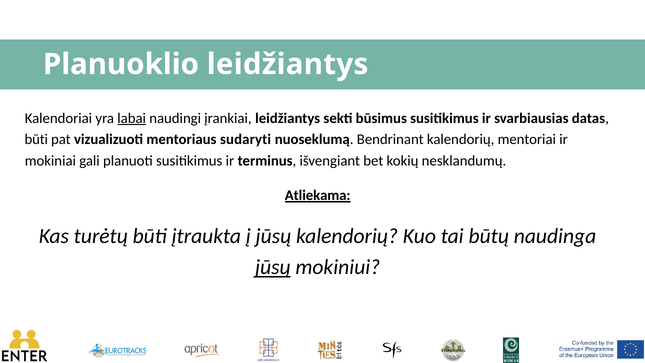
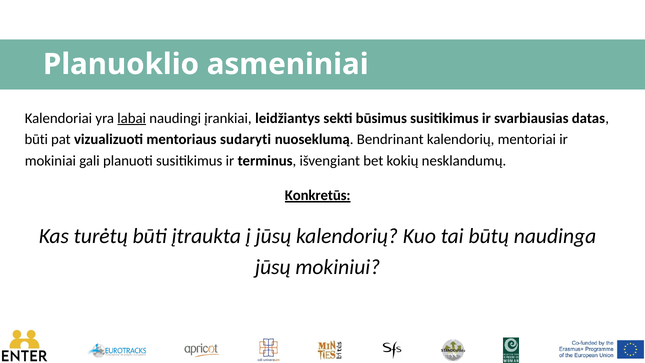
Planuoklio leidžiantys: leidžiantys -> asmeniniai (288, 64)
Atliekama: Atliekama -> Konkretūs (318, 195)
jūsų underline: present -> none (273, 267)
